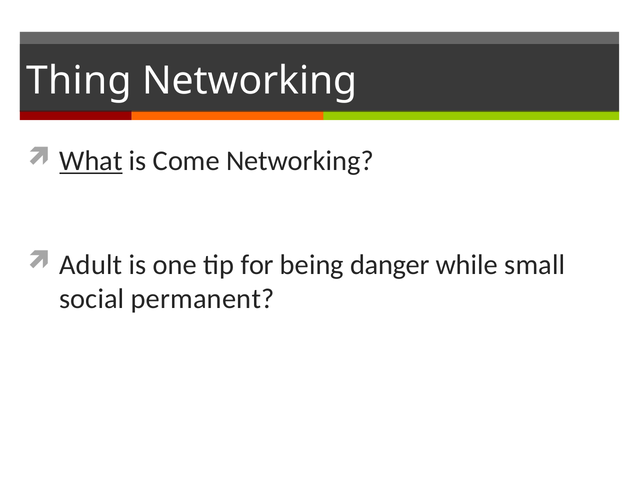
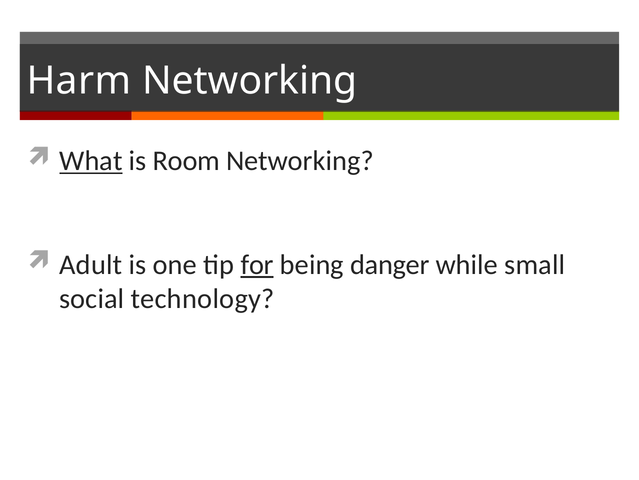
Thing: Thing -> Harm (79, 81)
Come: Come -> Room (186, 161)
for underline: none -> present (257, 264)
permanent: permanent -> technology (203, 298)
